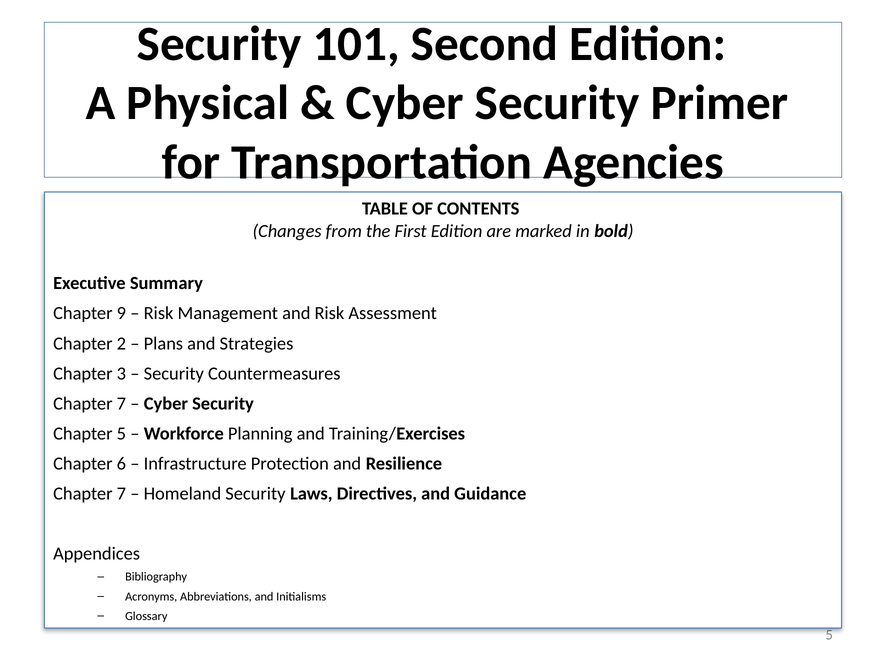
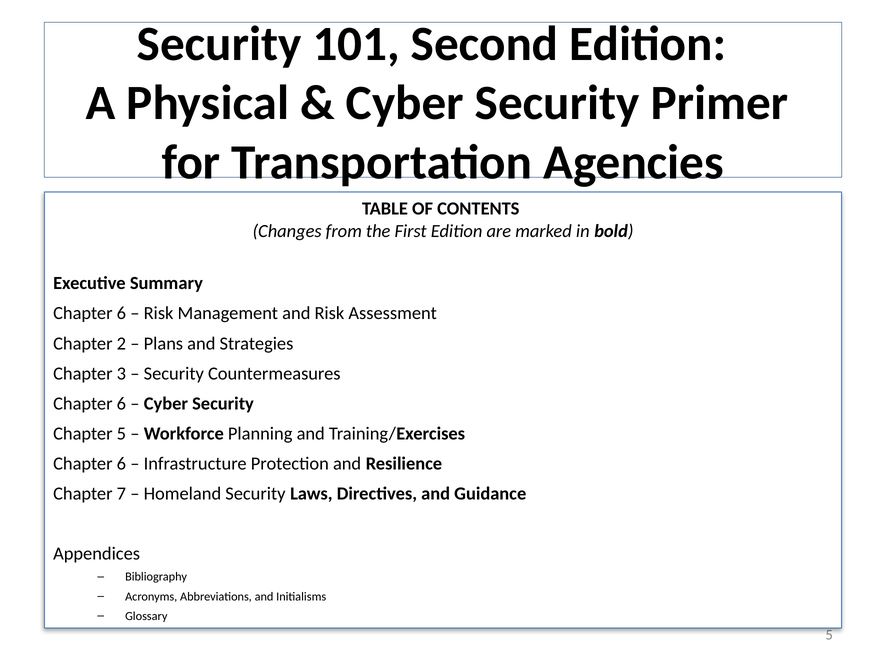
9: 9 -> 6 (121, 313)
7: 7 -> 6 (121, 403)
